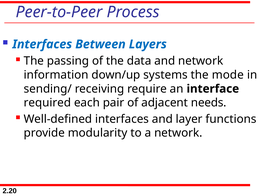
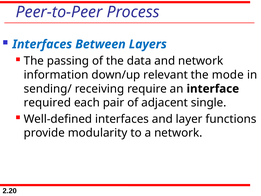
systems: systems -> relevant (166, 75)
needs: needs -> single (209, 103)
